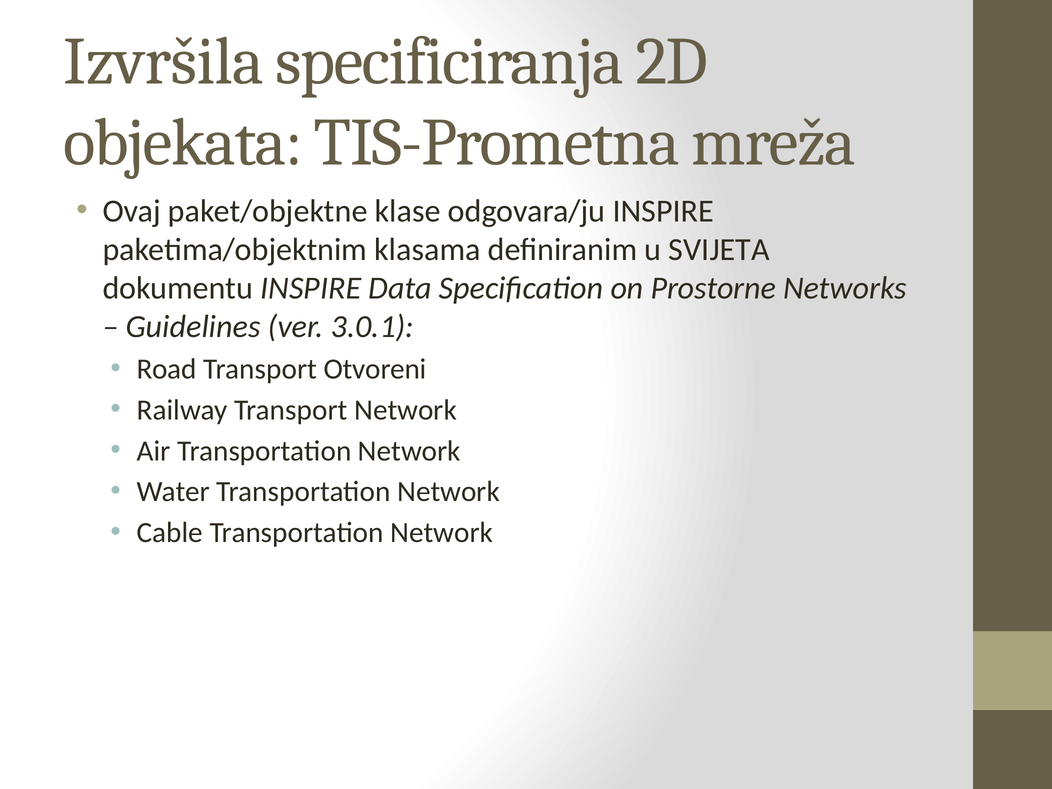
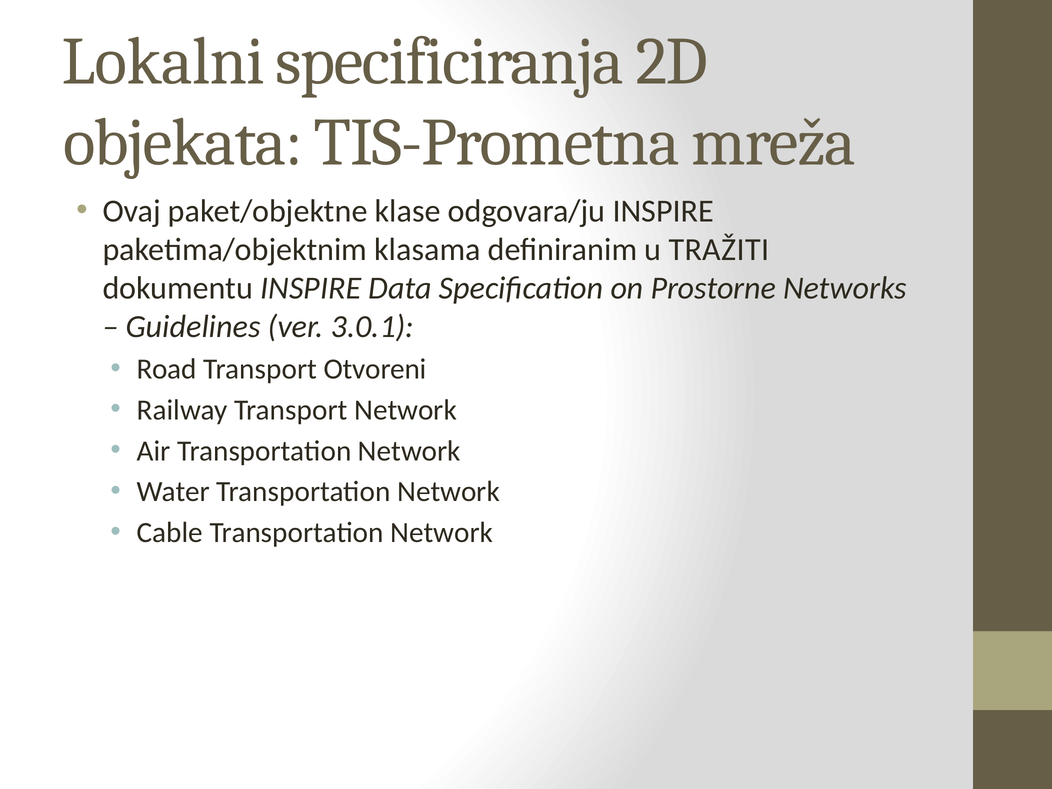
Izvršila: Izvršila -> Lokalni (164, 62)
SVIJETA: SVIJETA -> TRAŽITI (719, 249)
